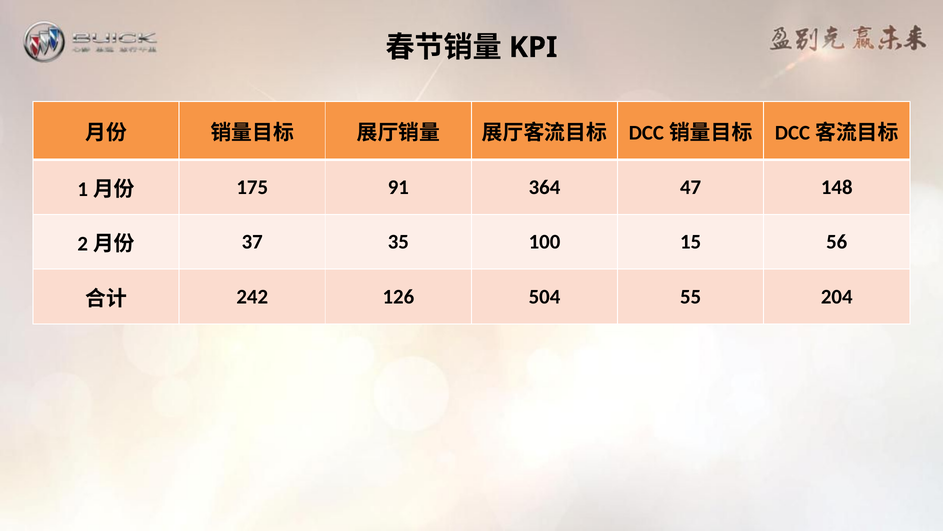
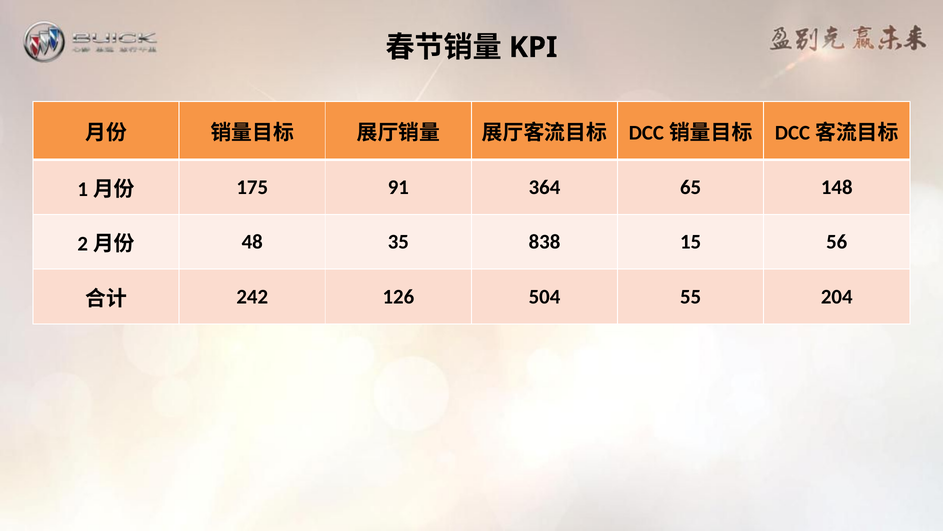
47: 47 -> 65 (691, 187)
37: 37 -> 48 (252, 242)
100: 100 -> 838 (545, 242)
